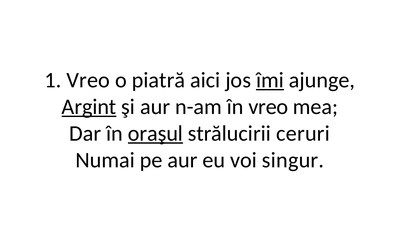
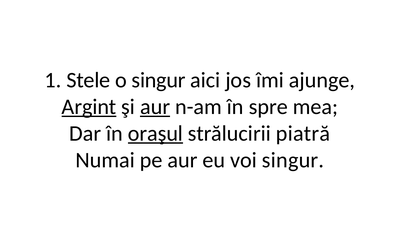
1 Vreo: Vreo -> Stele (88, 80)
o piatră: piatră -> singur (159, 80)
îmi underline: present -> none (270, 80)
aur underline: none -> present (155, 107)
în vreo: vreo -> spre (268, 107)
ceruri: ceruri -> piatră (303, 133)
